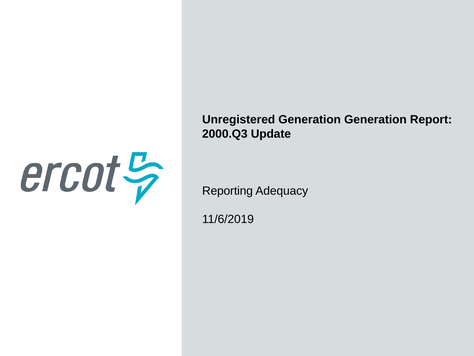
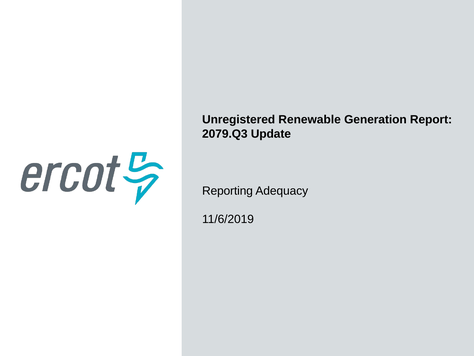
Unregistered Generation: Generation -> Renewable (310, 119)
2000.Q3: 2000.Q3 -> 2079.Q3 (225, 134)
